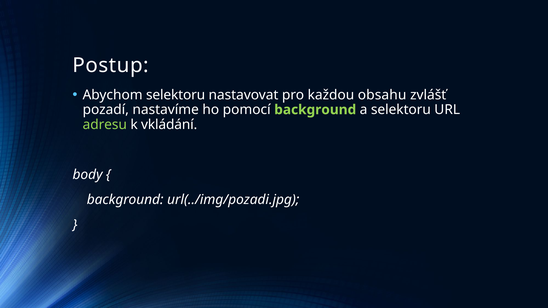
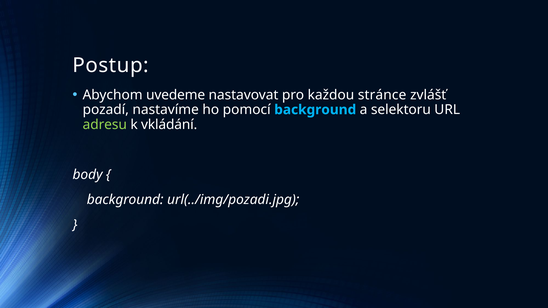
Abychom selektoru: selektoru -> uvedeme (176, 95)
obsahu: obsahu -> stránce (382, 95)
background colour: light green -> light blue (315, 110)
